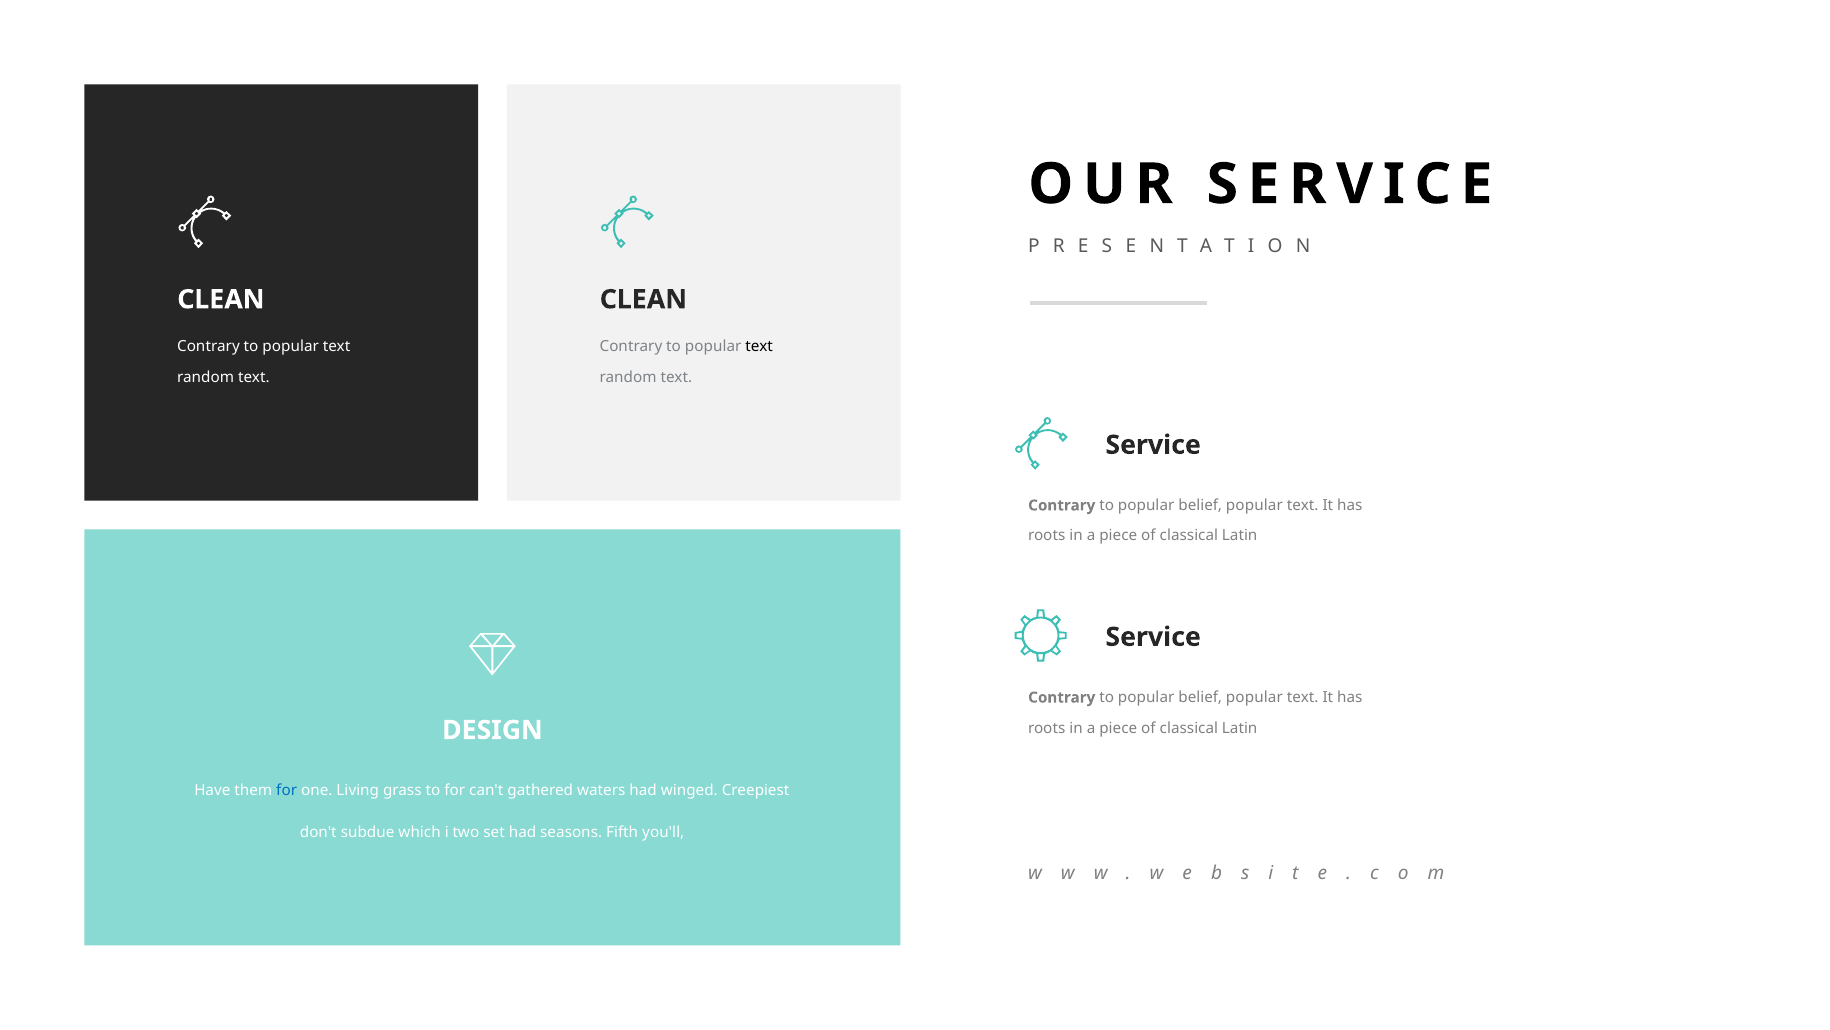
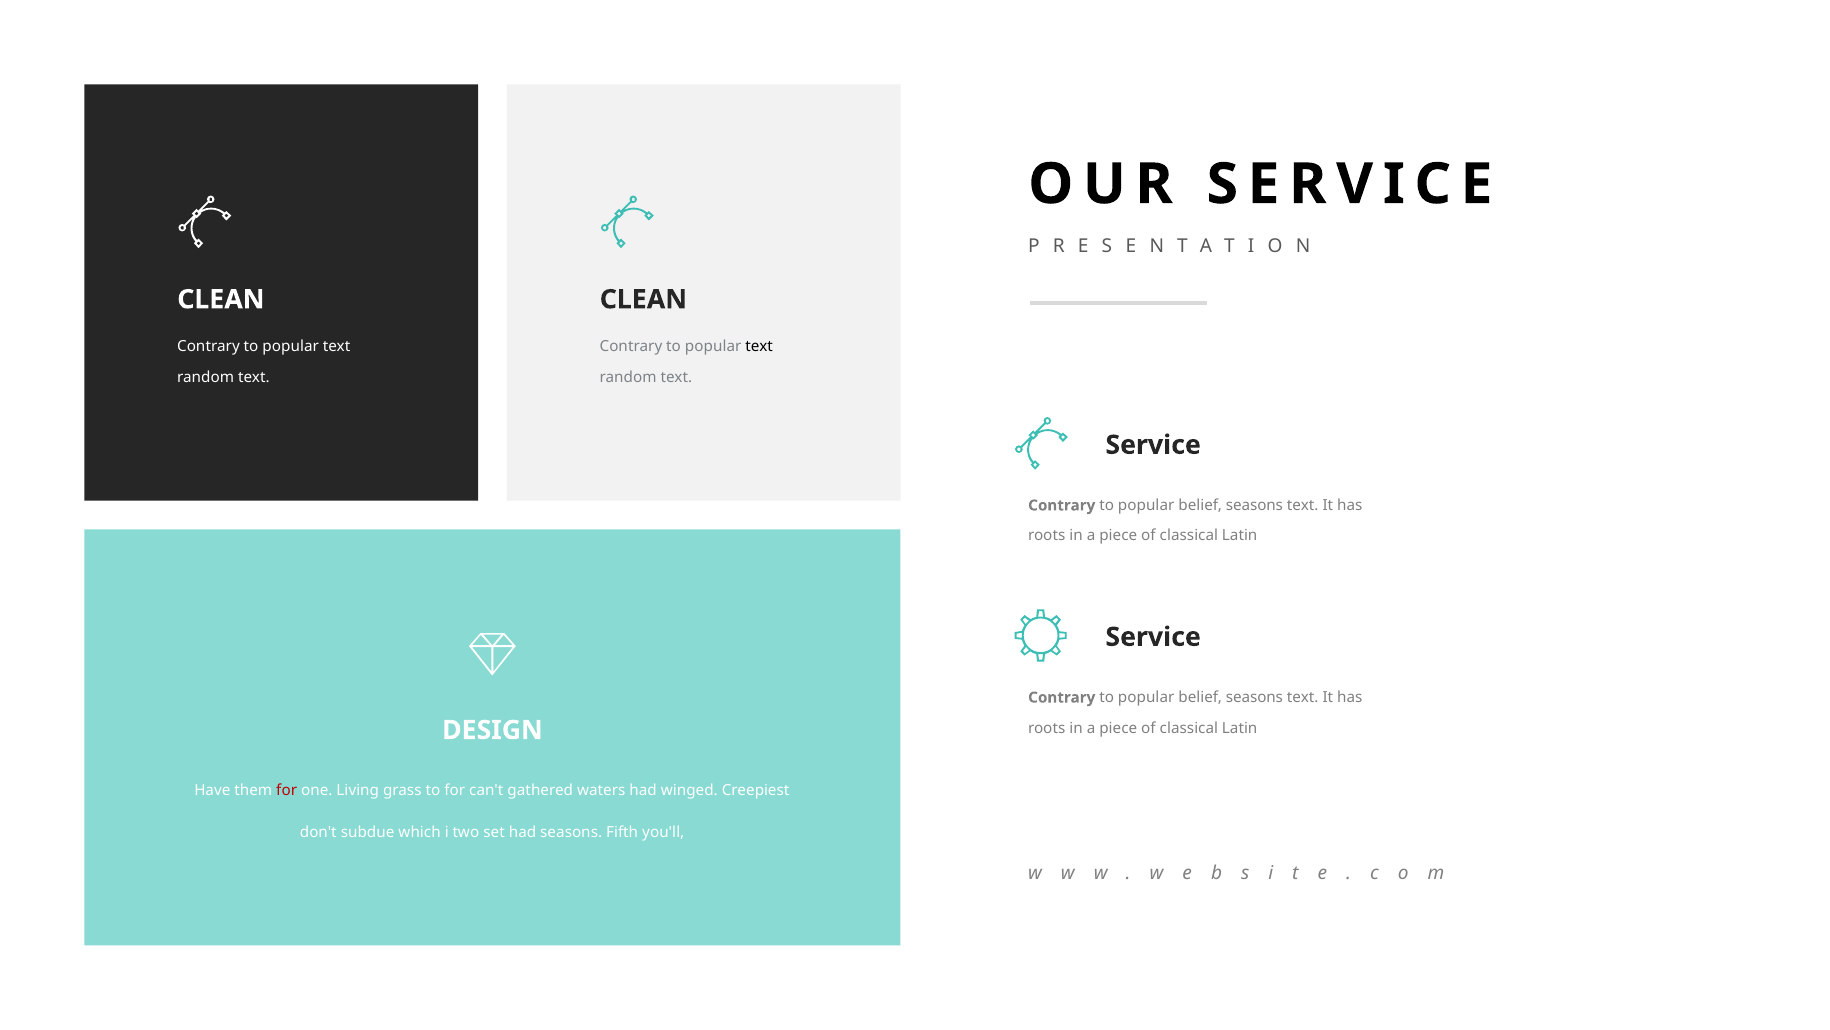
popular: popular -> seasons (1254, 505)
popular: popular -> seasons (1254, 697)
for colour: blue -> red (287, 790)
